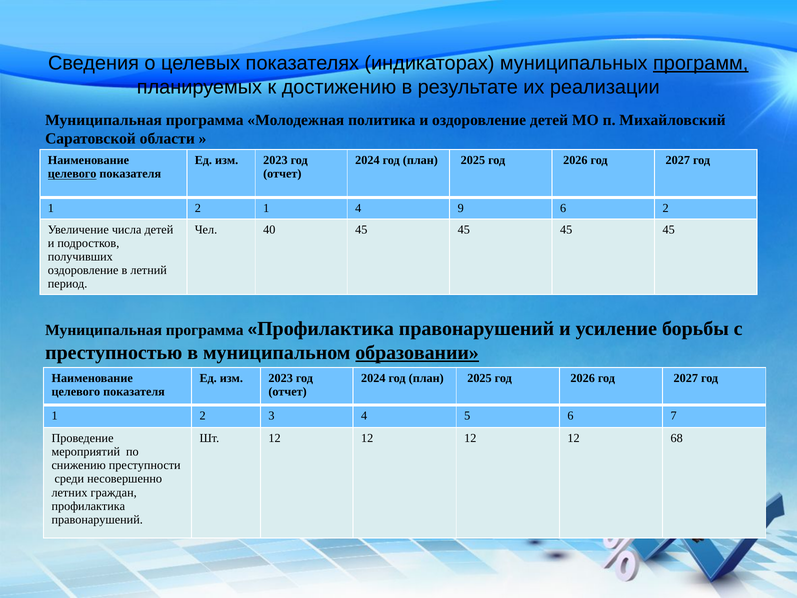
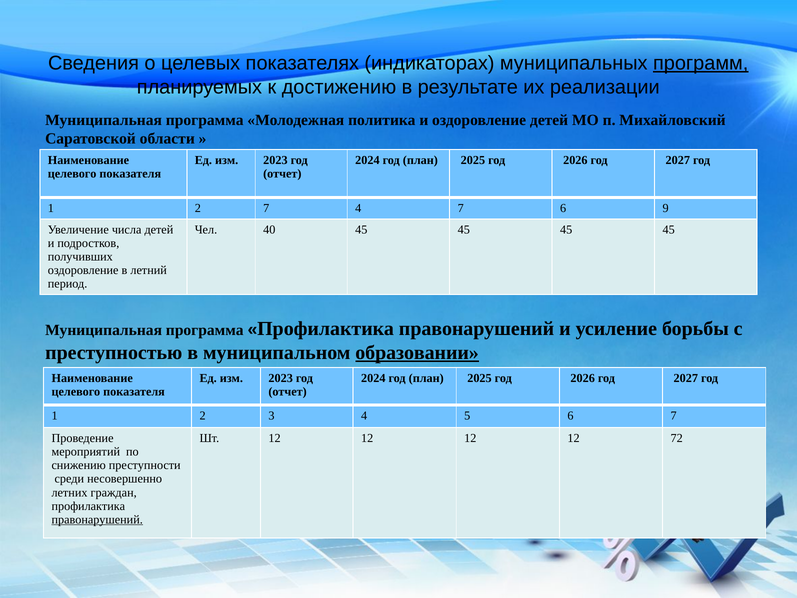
целевого underline: present -> none (72, 174)
2 1: 1 -> 7 (266, 208)
4 9: 9 -> 7 (461, 208)
6 2: 2 -> 9 (666, 208)
68: 68 -> 72 (677, 438)
правонарушений underline: none -> present (97, 519)
